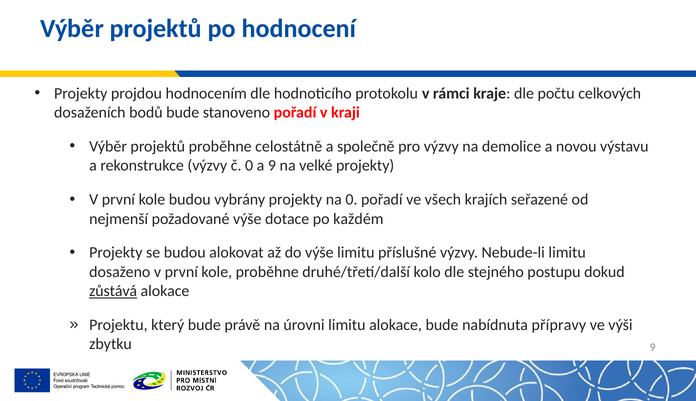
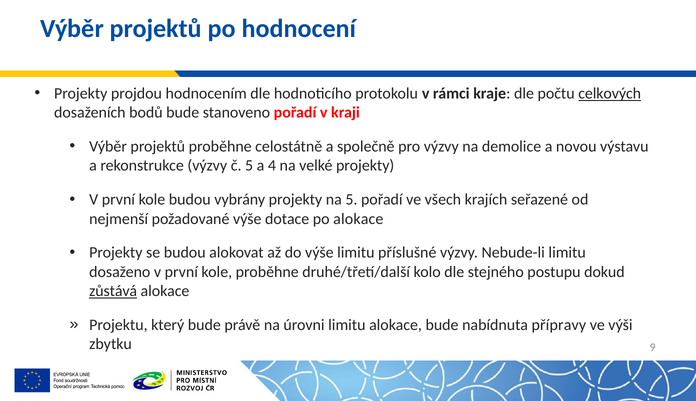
celkových underline: none -> present (610, 93)
č 0: 0 -> 5 (249, 166)
a 9: 9 -> 4 (272, 166)
na 0: 0 -> 5 (351, 200)
po každém: každém -> alokace (358, 219)
